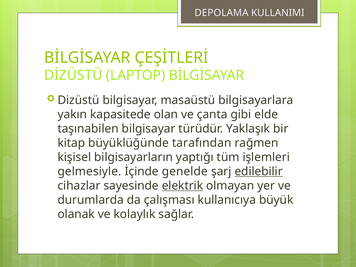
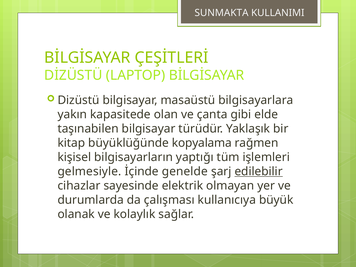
DEPOLAMA: DEPOLAMA -> SUNMAKTA (222, 13)
tarafından: tarafından -> kopyalama (202, 143)
elektrik underline: present -> none (182, 186)
